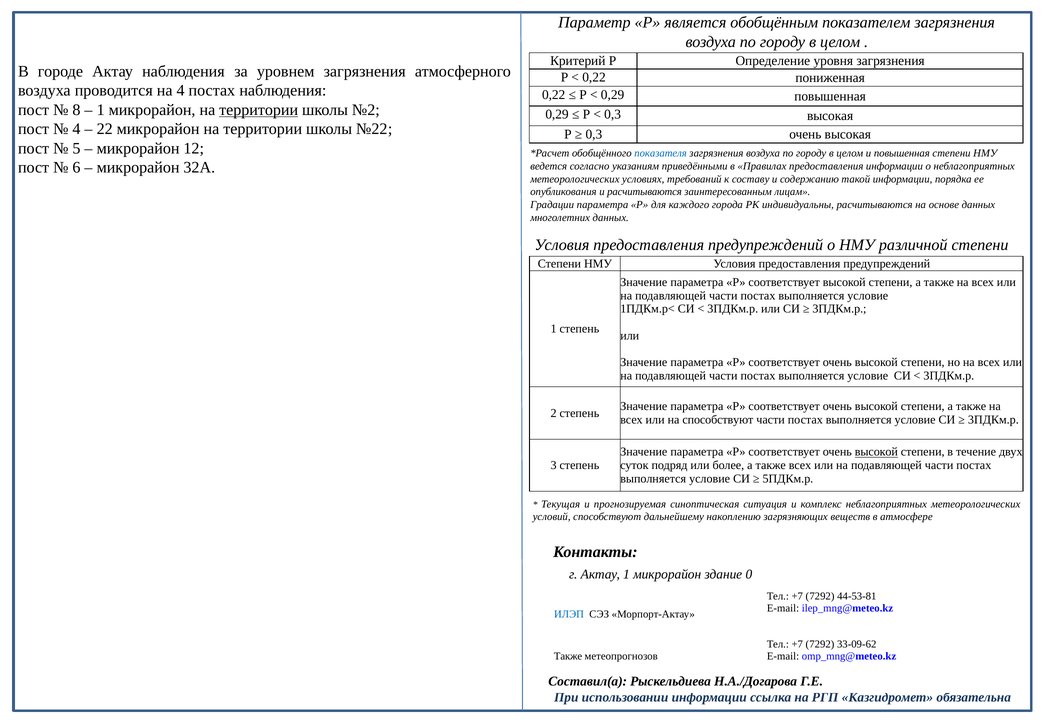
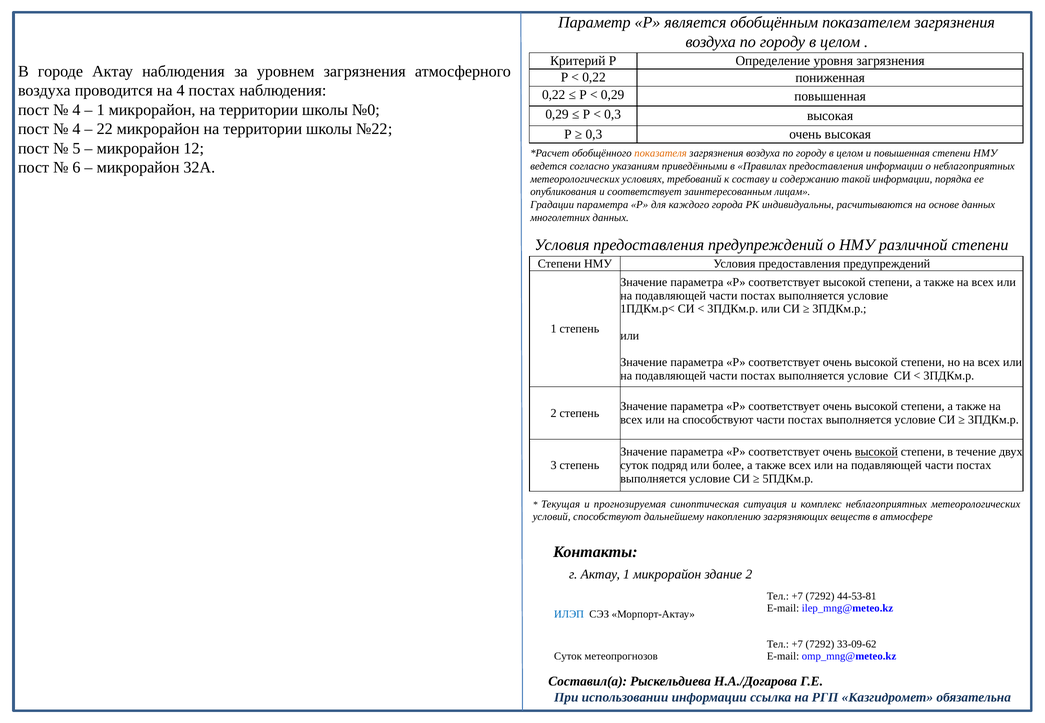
8: 8 -> 4 (76, 110)
территории underline: present -> none (259, 110)
№2: №2 -> №0 (366, 110)
показателя colour: blue -> orange (661, 153)
и расчитываются: расчитываются -> соответствует (644, 192)
здание 0: 0 -> 2 (749, 575)
Также: Также -> Суток (568, 657)
